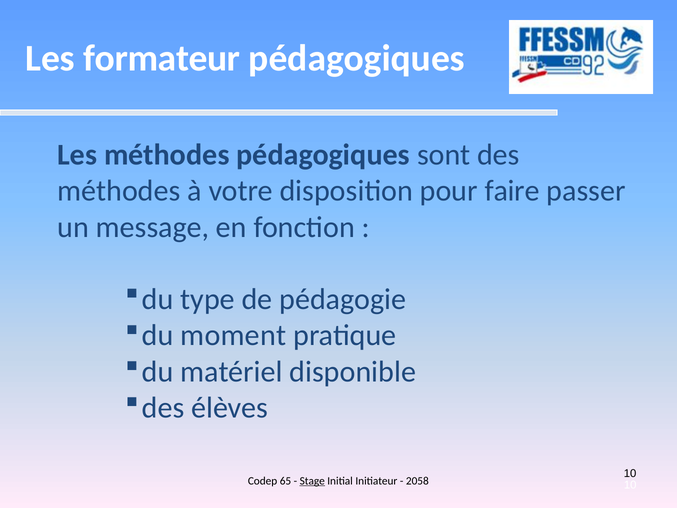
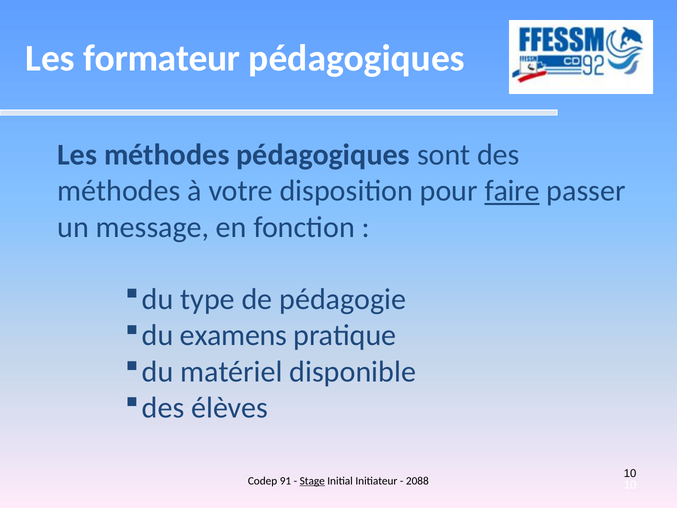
faire underline: none -> present (512, 191)
moment: moment -> examens (233, 335)
65: 65 -> 91 (285, 481)
2058: 2058 -> 2088 (417, 481)
